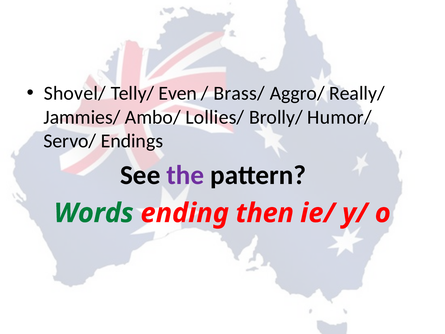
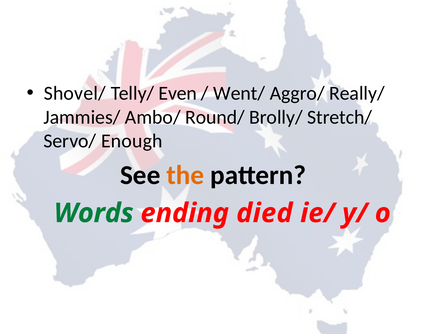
Brass/: Brass/ -> Went/ (239, 93)
Lollies/: Lollies/ -> Round/ (215, 117)
Humor/: Humor/ -> Stretch/ (340, 117)
Endings: Endings -> Enough (132, 141)
the colour: purple -> orange (185, 175)
then: then -> died (264, 213)
